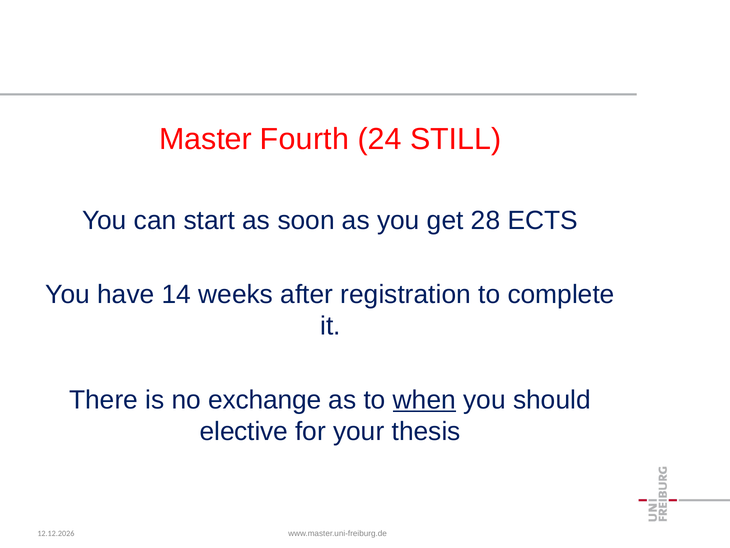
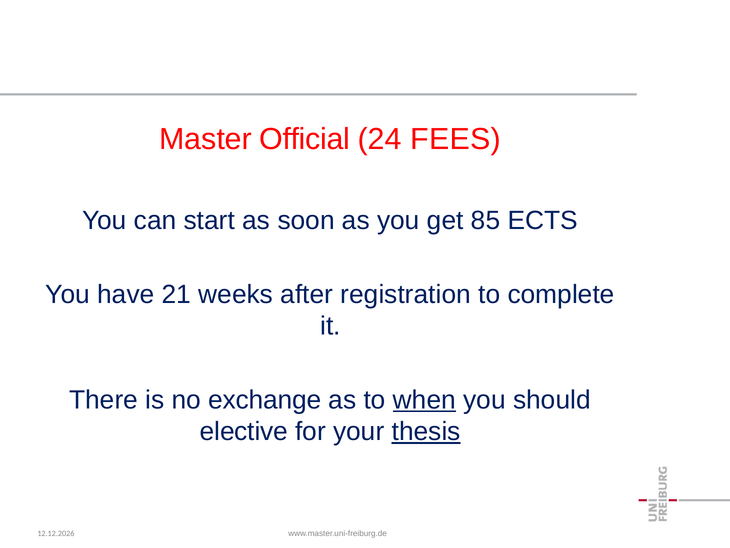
Fourth: Fourth -> Official (305, 139)
STILL: STILL -> FEES (456, 139)
28: 28 -> 85 (486, 221)
14: 14 -> 21 (176, 294)
thesis underline: none -> present (426, 431)
